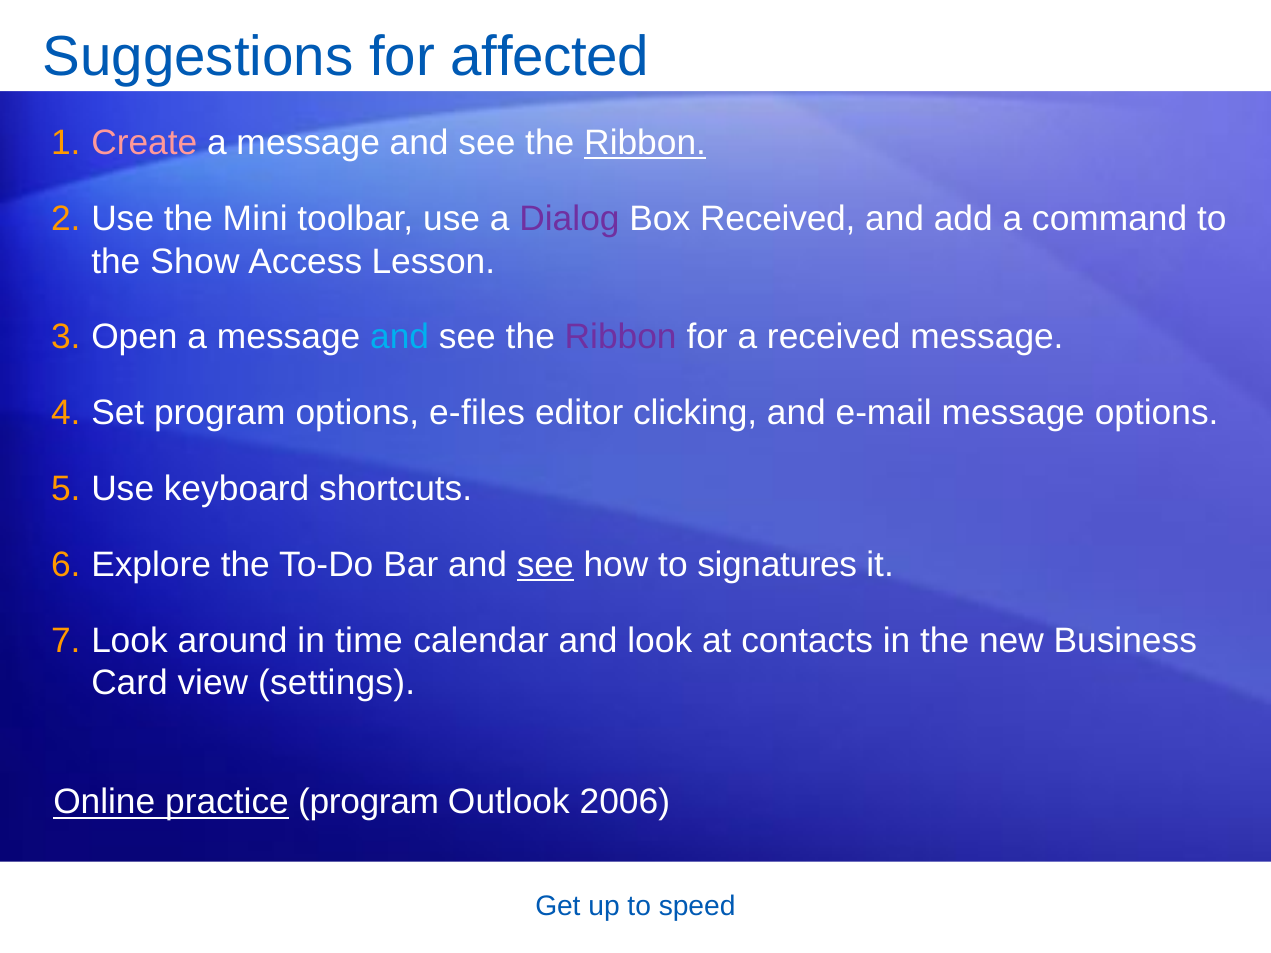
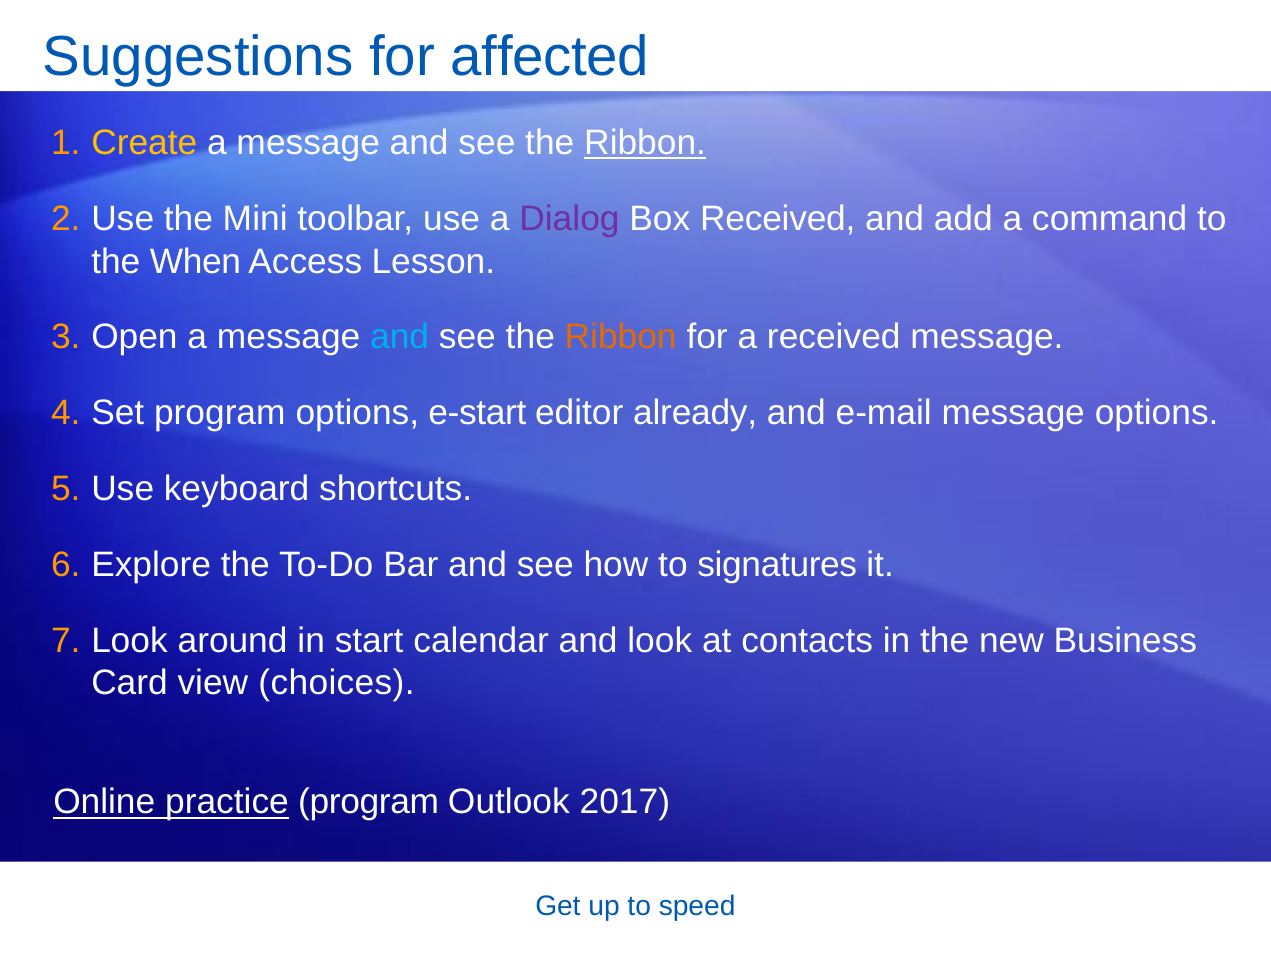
Create colour: pink -> yellow (144, 143)
Show: Show -> When (195, 262)
Ribbon colour: purple -> orange (621, 337)
e-files: e-files -> e-start (477, 413)
clicking: clicking -> already (695, 413)
see underline: present -> none (545, 565)
time: time -> start (369, 641)
settings: settings -> choices (337, 683)
2006: 2006 -> 2017 (625, 802)
